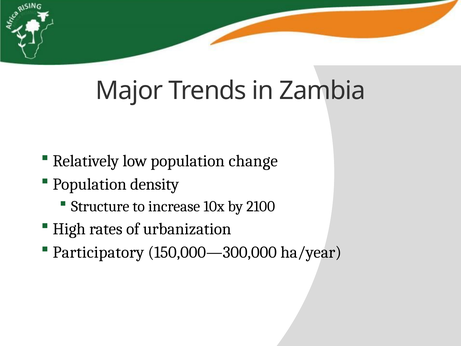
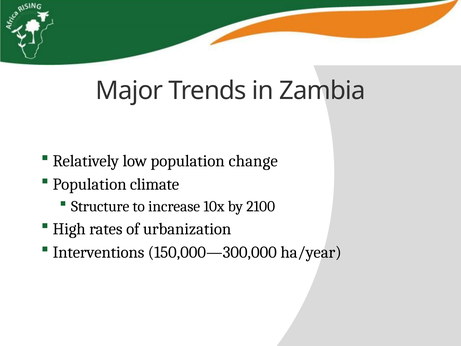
density: density -> climate (155, 184)
Participatory: Participatory -> Interventions (98, 252)
